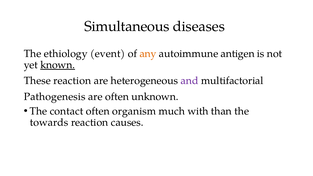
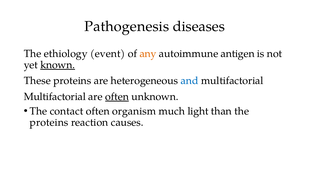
Simultaneous: Simultaneous -> Pathogenesis (127, 26)
These reaction: reaction -> proteins (72, 81)
and colour: purple -> blue (190, 81)
Pathogenesis: Pathogenesis -> Multifactorial (55, 97)
often underline: none -> present (117, 97)
with: with -> light (198, 111)
towards: towards -> proteins (49, 122)
